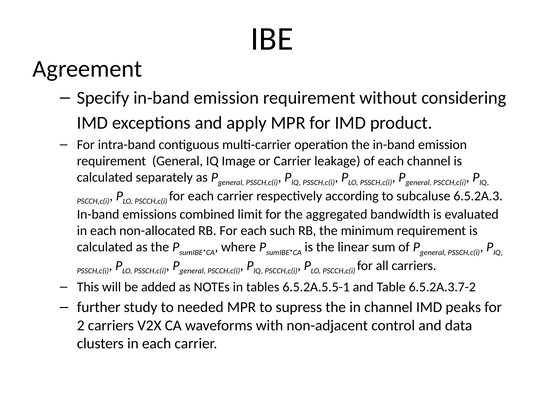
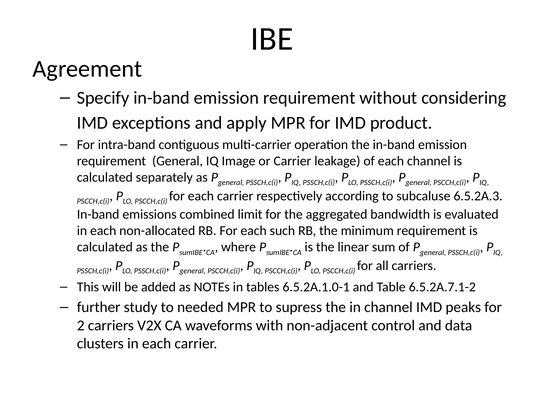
6.5.2A.5.5-1: 6.5.2A.5.5-1 -> 6.5.2A.1.0-1 (316, 287)
6.5.2A.3.7-2: 6.5.2A.3.7-2 -> 6.5.2A.7.1-2 (442, 287)
